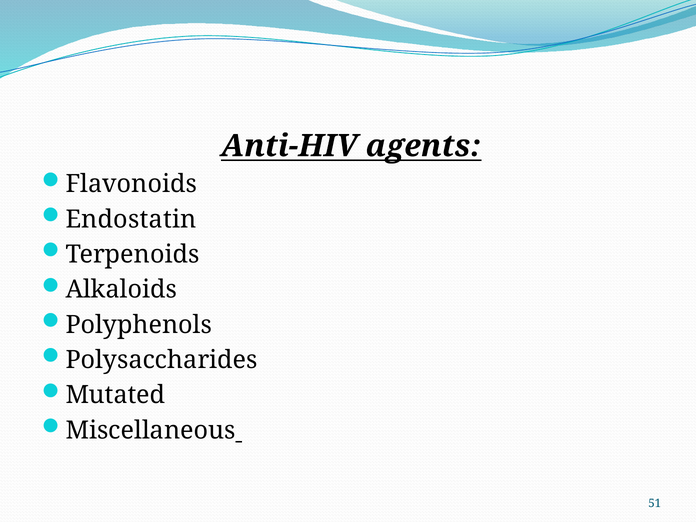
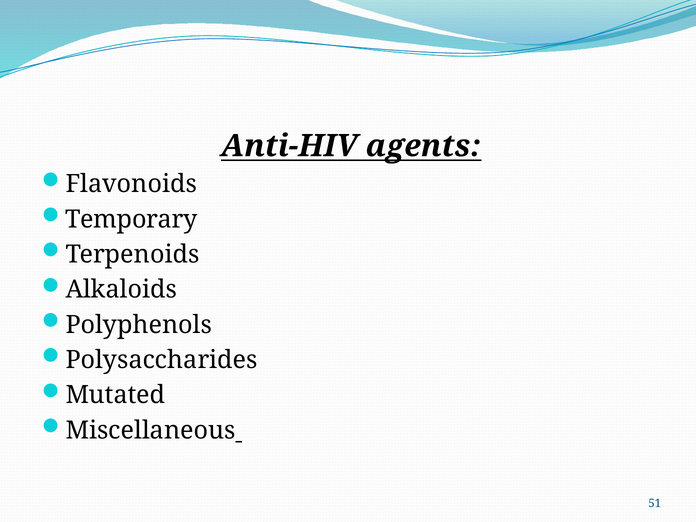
Endostatin: Endostatin -> Temporary (131, 219)
